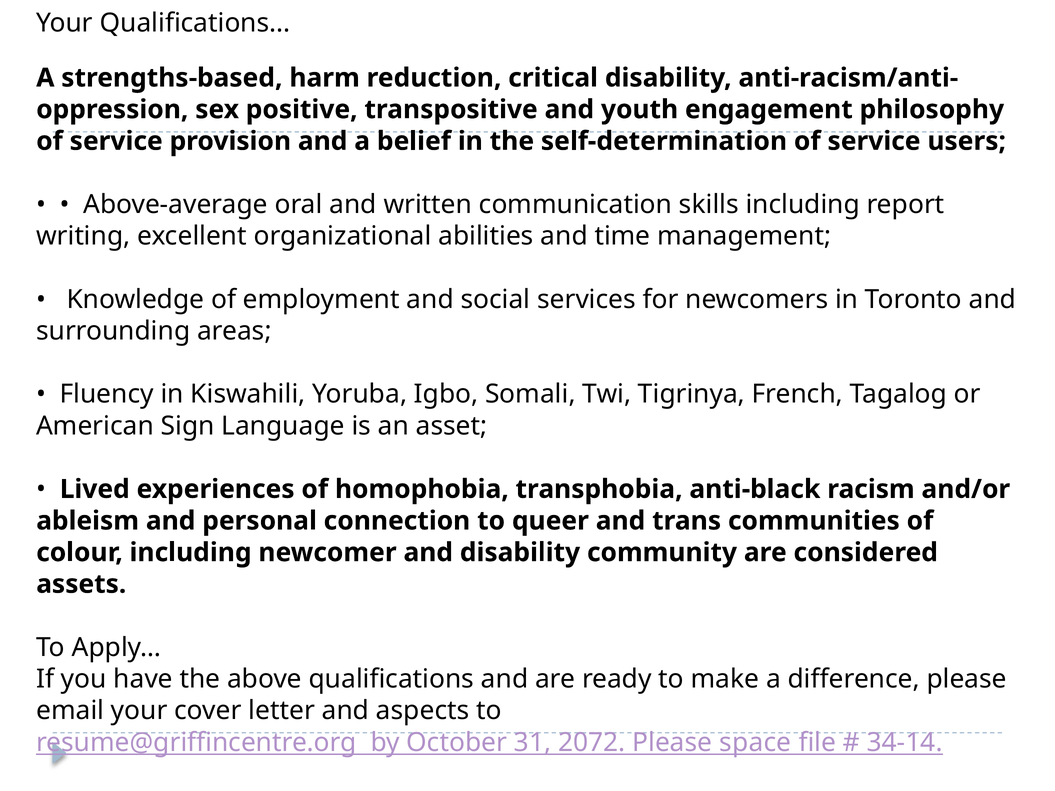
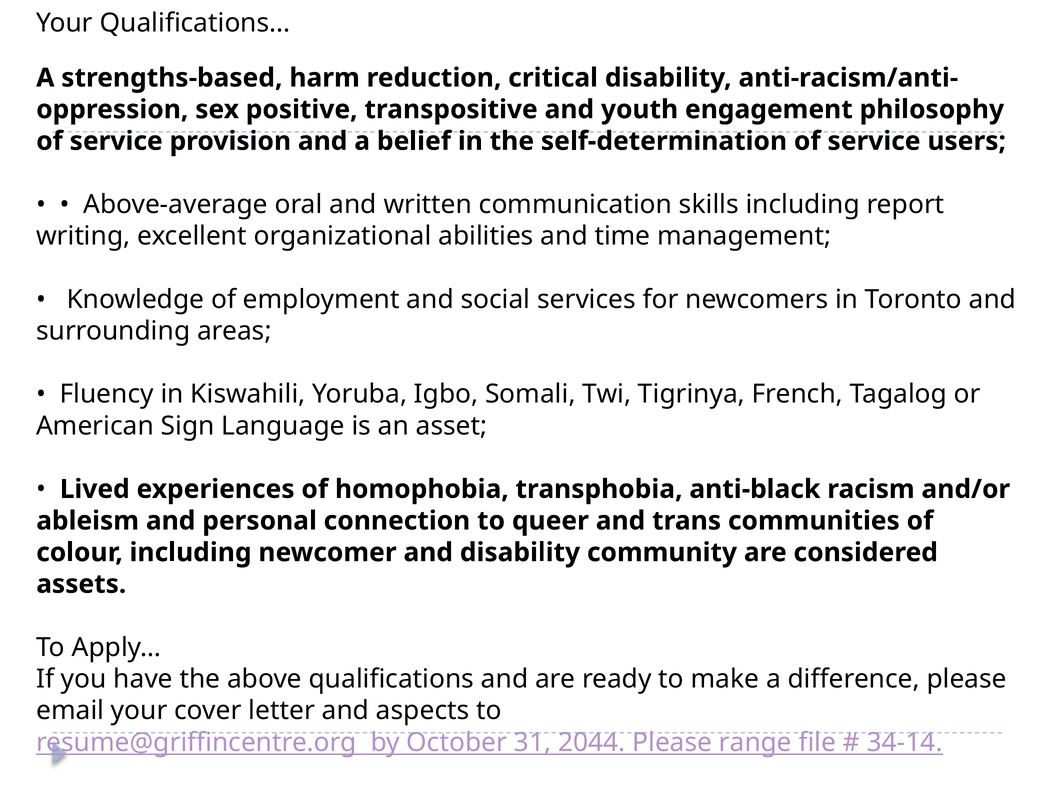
2072: 2072 -> 2044 (592, 743)
space: space -> range (755, 743)
